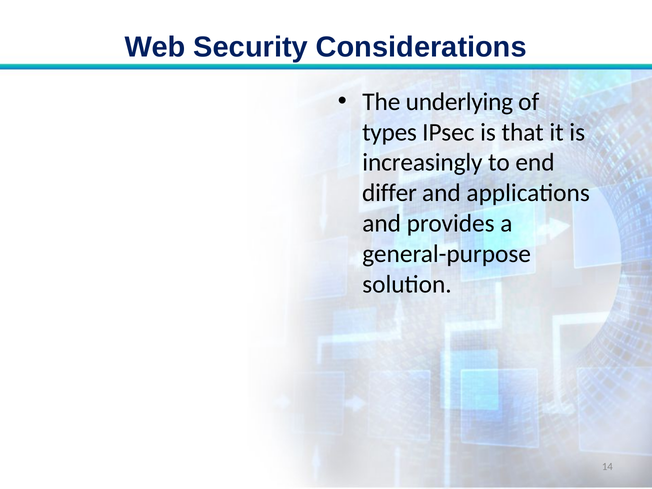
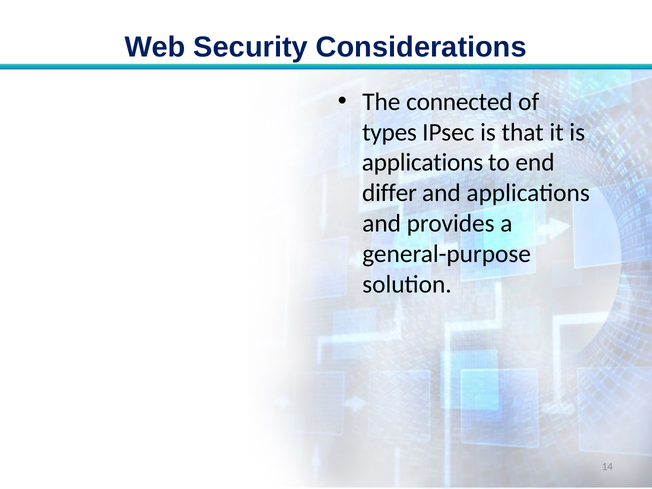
underlying: underlying -> connected (459, 102)
increasingly: increasingly -> applications (423, 163)
